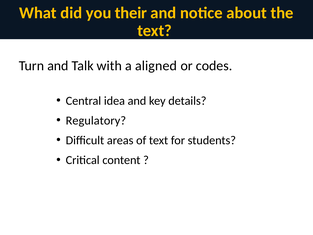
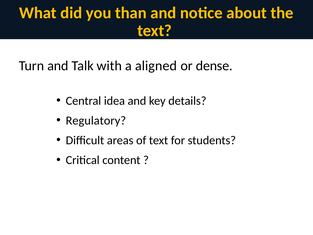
their: their -> than (131, 13)
codes: codes -> dense (214, 66)
